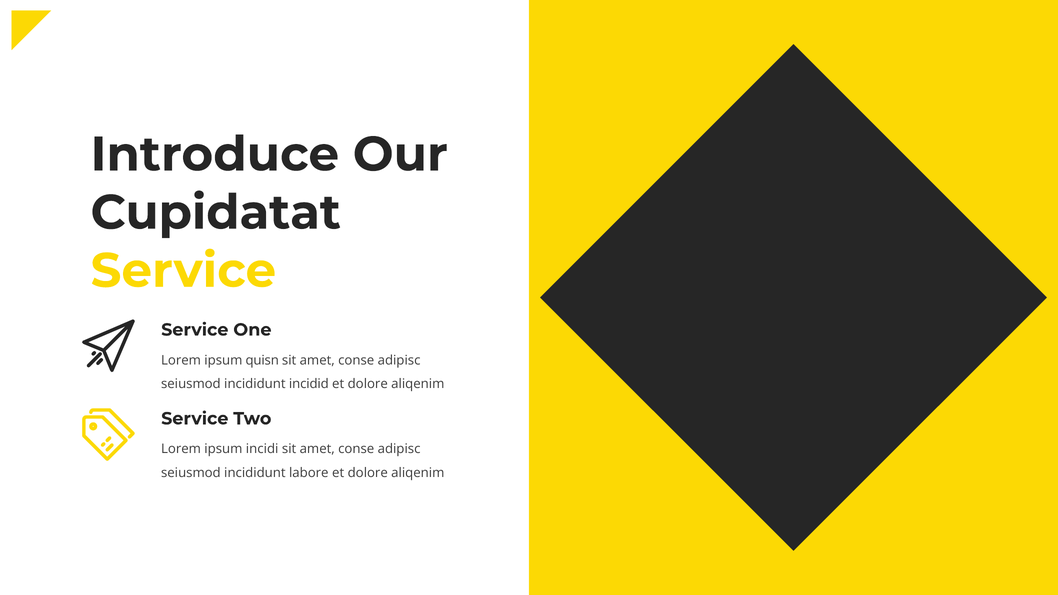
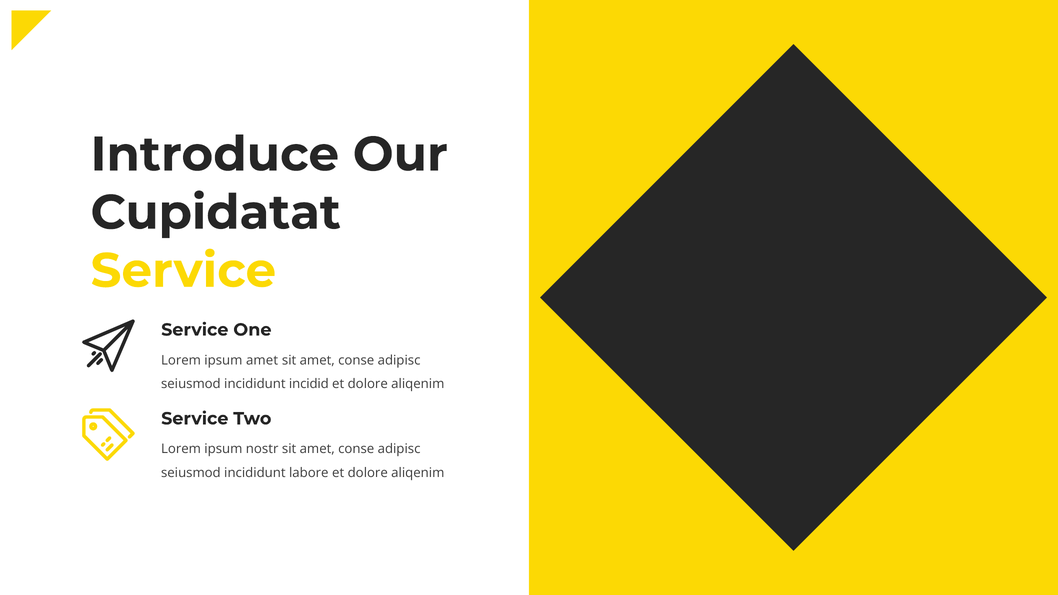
ipsum quisn: quisn -> amet (262, 360)
incidi: incidi -> nostr (262, 449)
